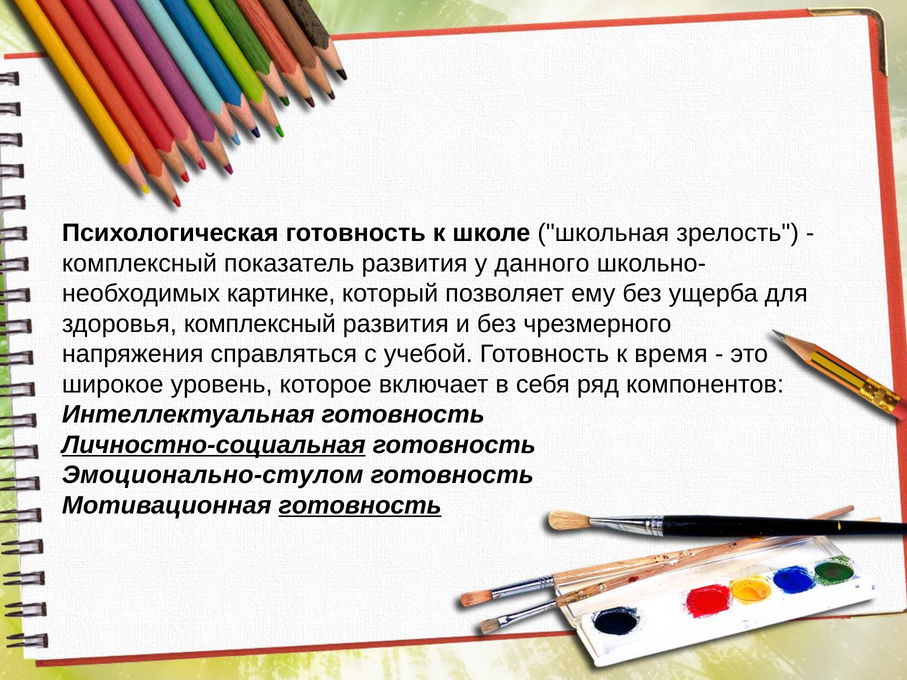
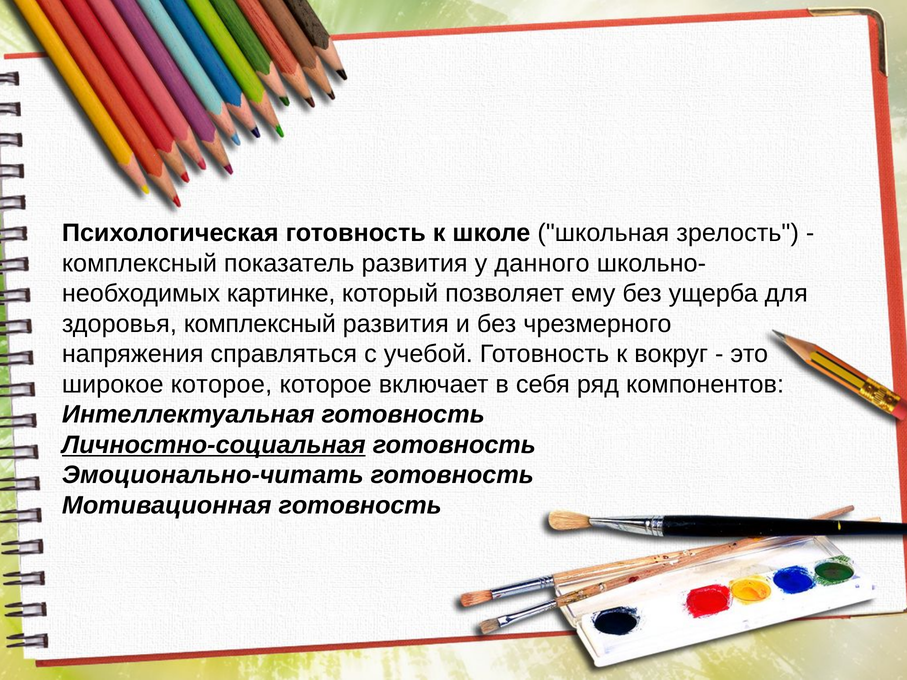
время: время -> вокруг (671, 354)
широкое уровень: уровень -> которое (221, 384)
Эмоционально-стулом: Эмоционально-стулом -> Эмоционально-читать (213, 475)
готовность underline: present -> none (360, 505)
